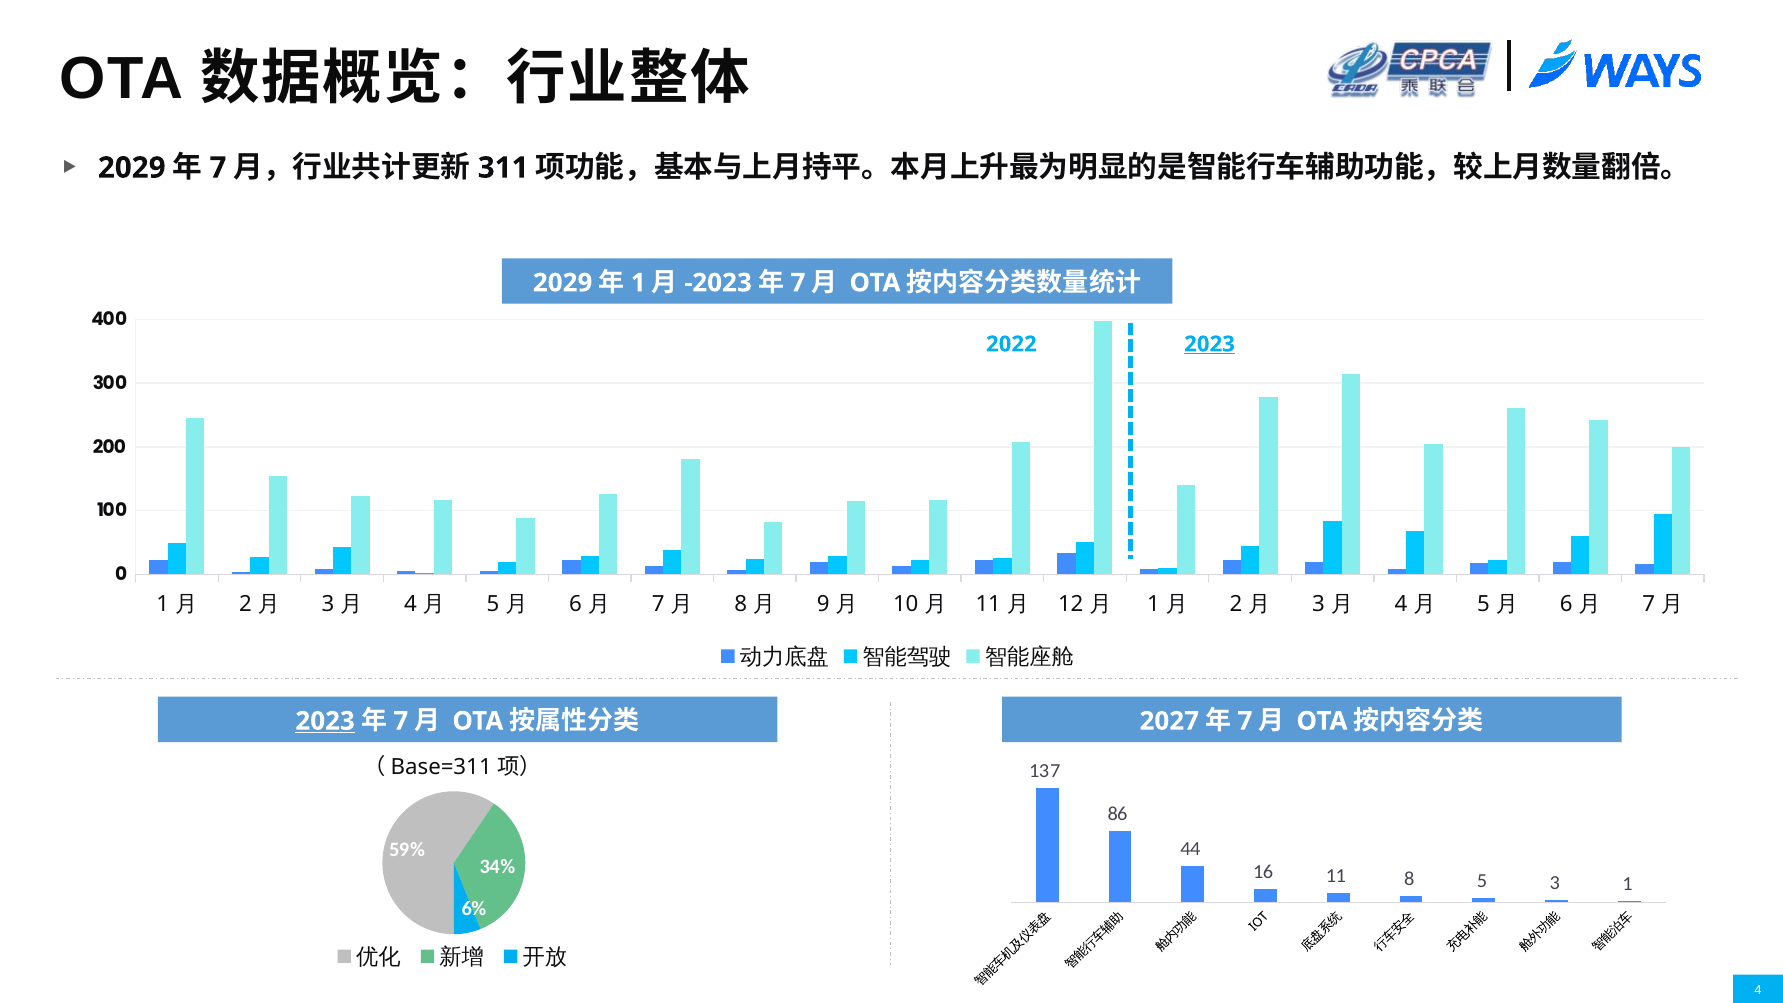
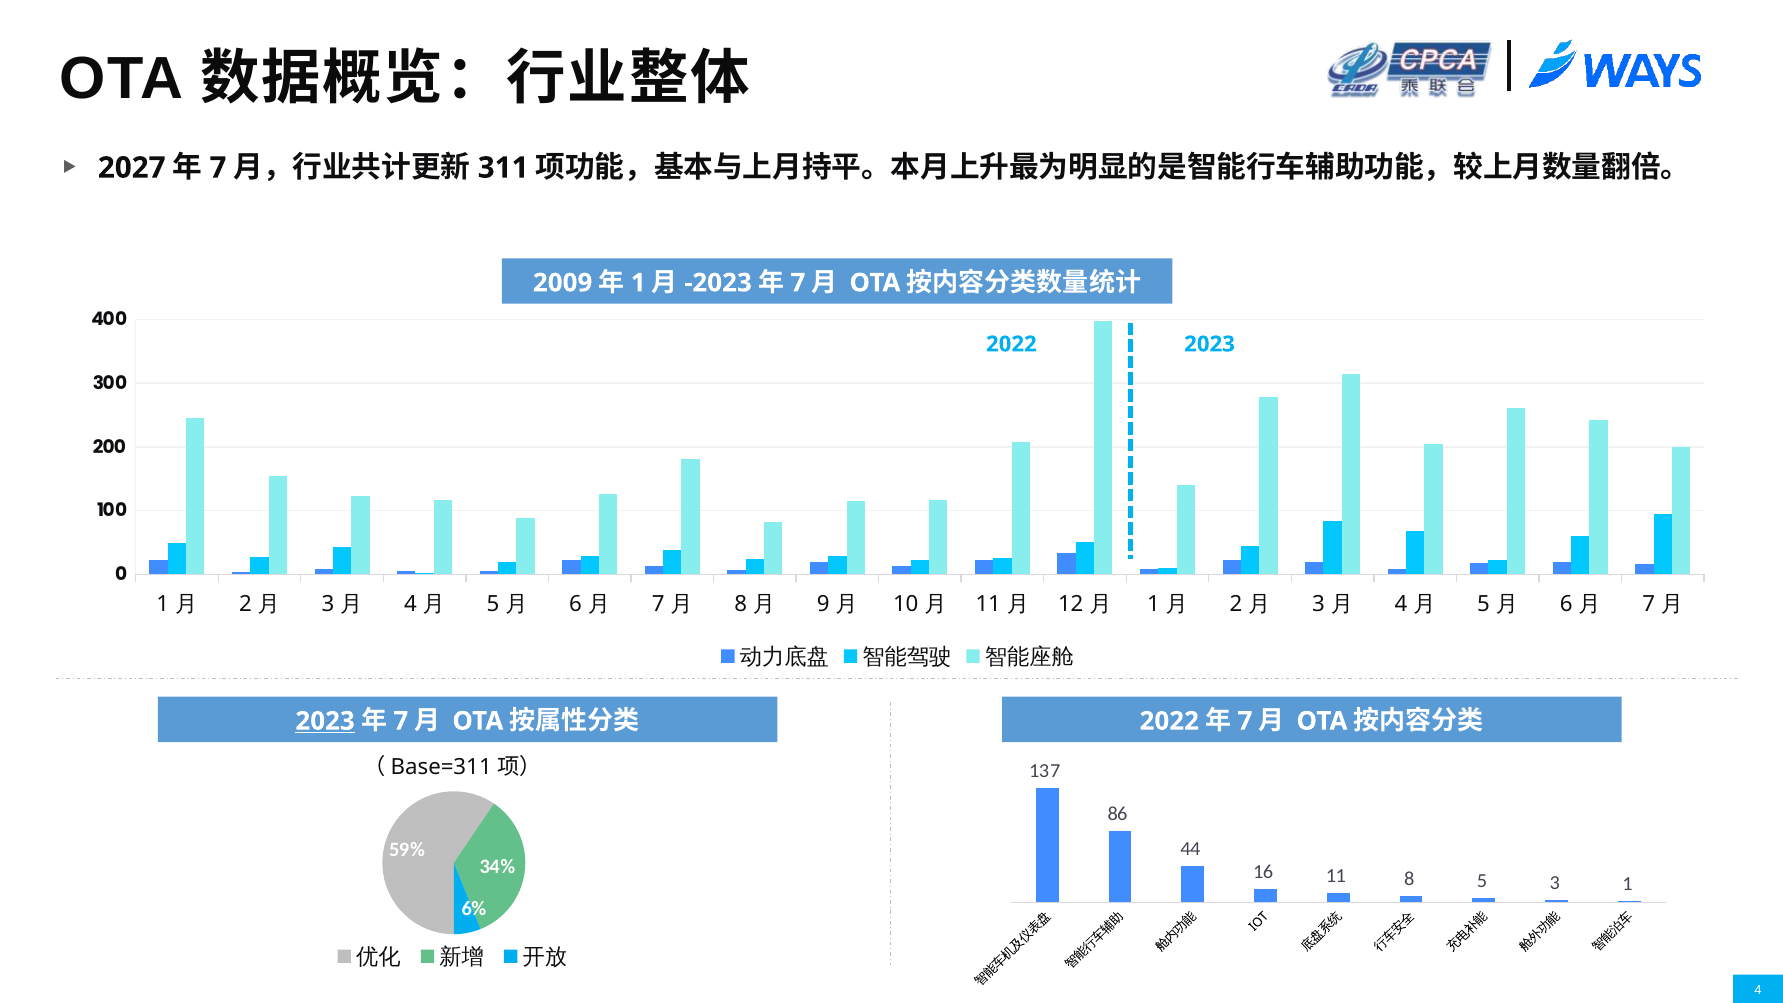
2029: 2029 -> 2027 (132, 168)
2029: 2029 -> 2009 (563, 283)
2023 underline: present -> none (1210, 344)
2027: 2027 -> 2022 (1169, 721)
